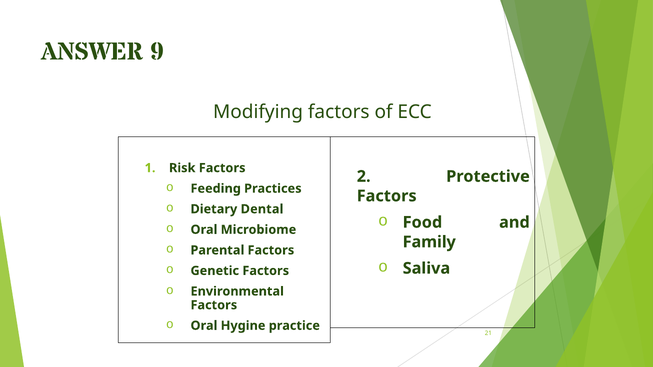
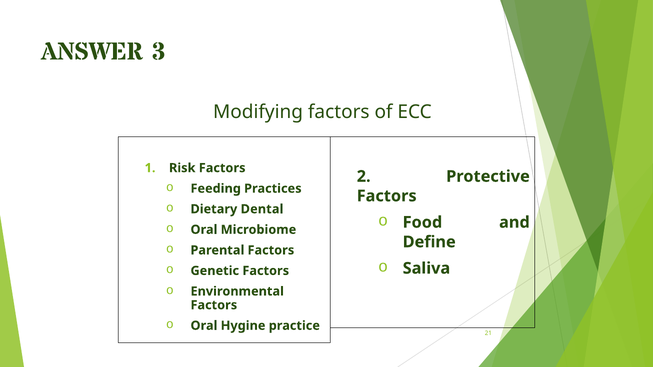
9: 9 -> 3 (157, 51)
Family: Family -> Define (429, 242)
